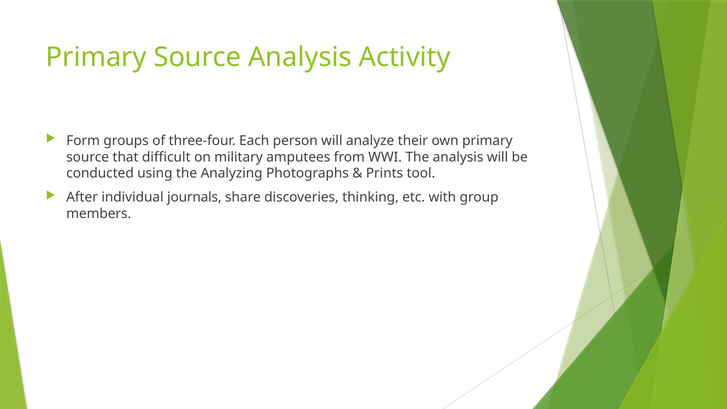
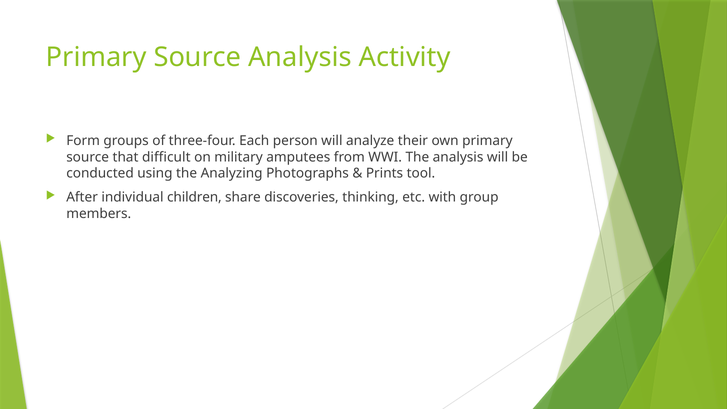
journals: journals -> children (194, 197)
